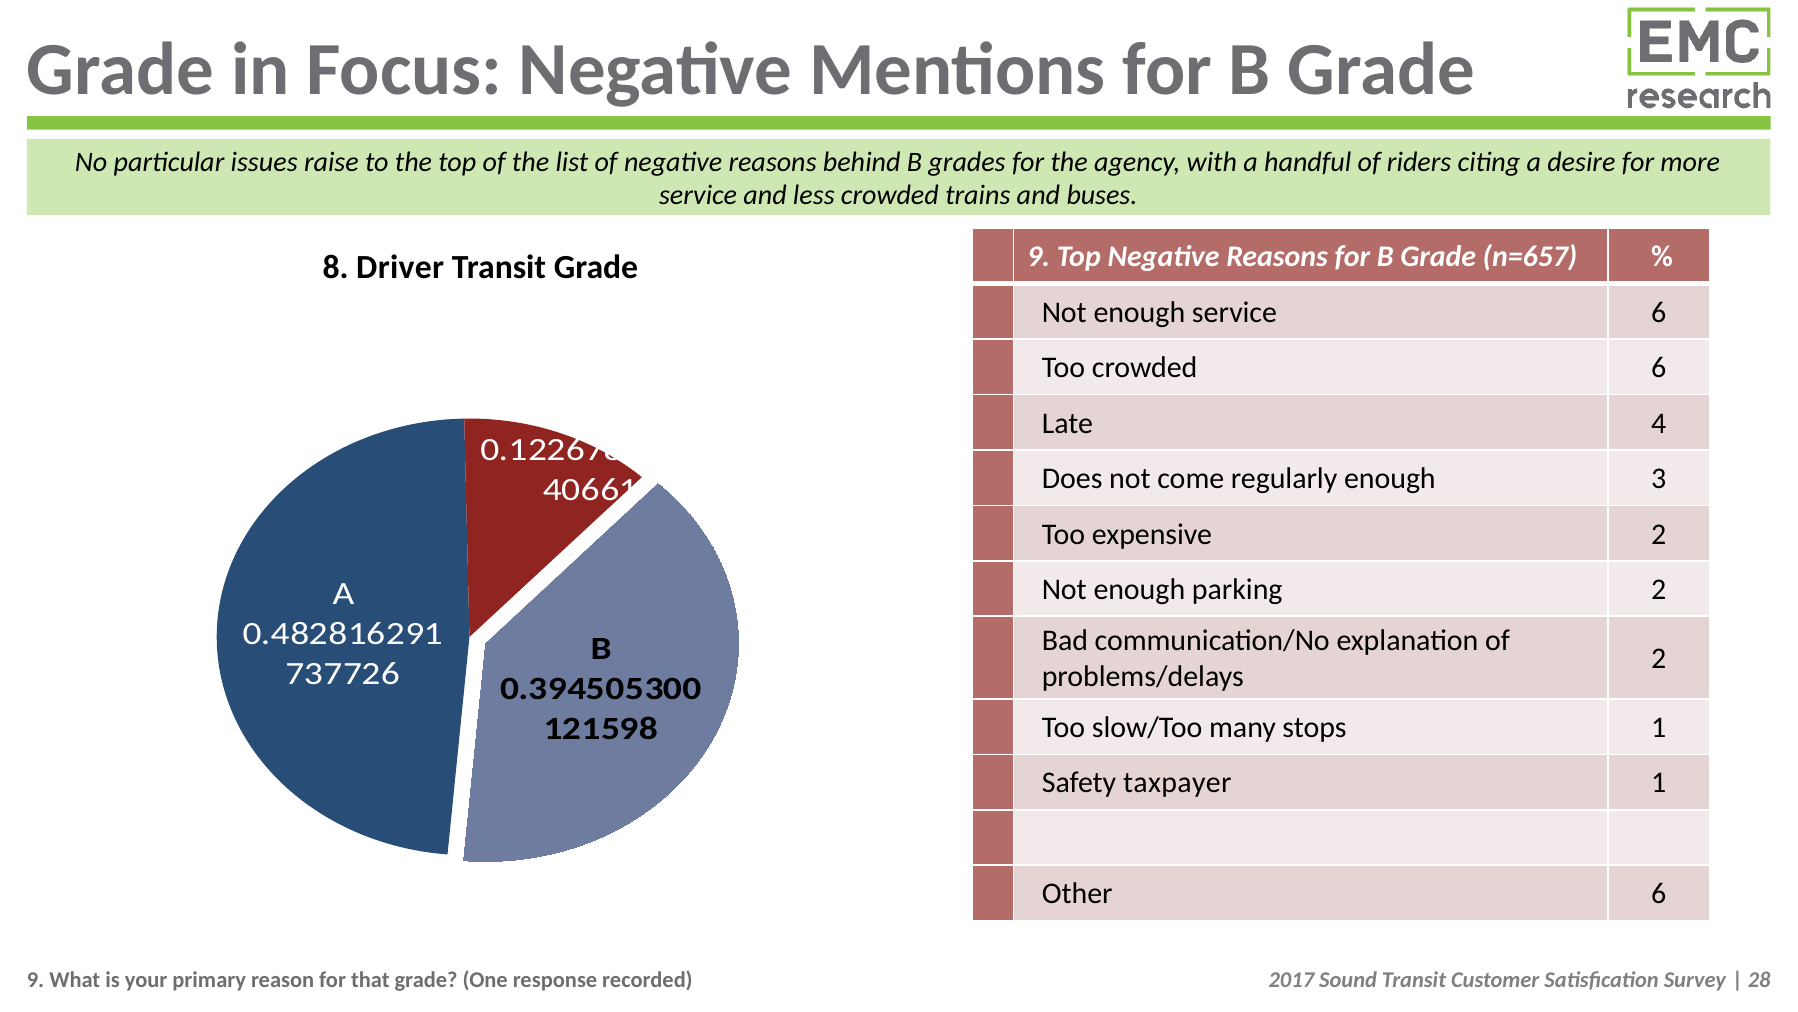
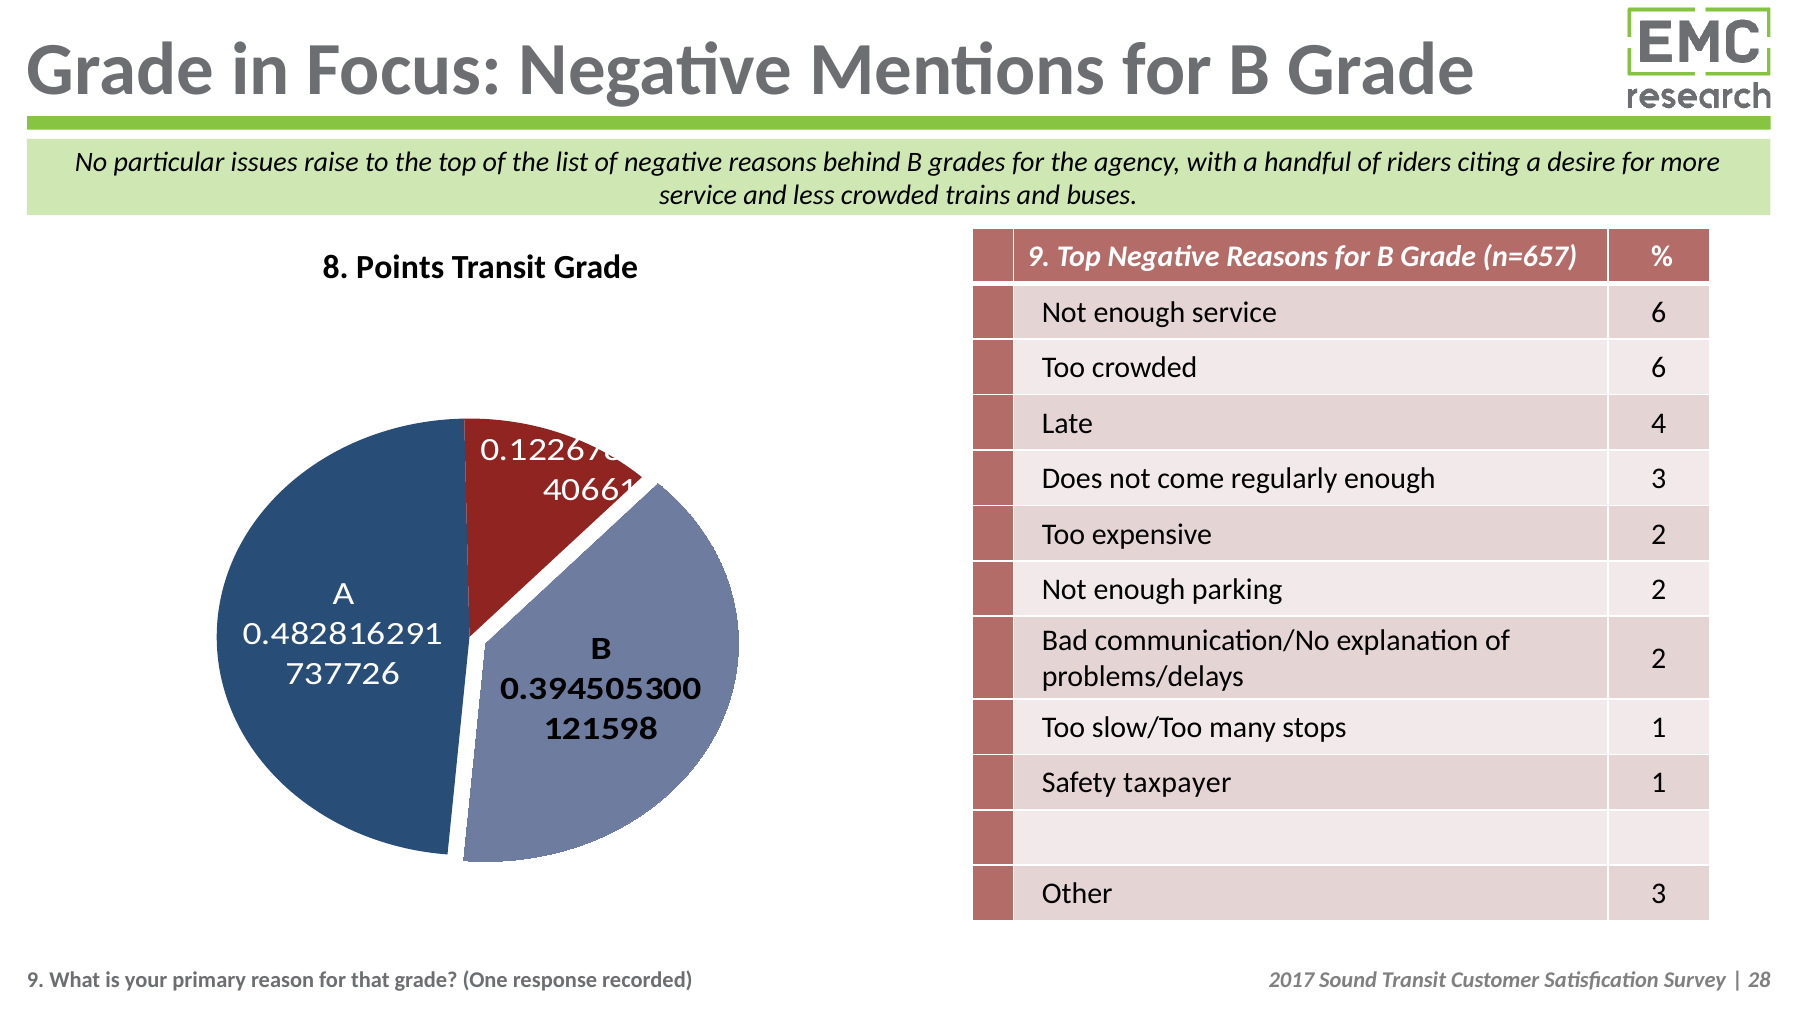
Driver: Driver -> Points (400, 268)
Other 6: 6 -> 3 (1659, 893)
